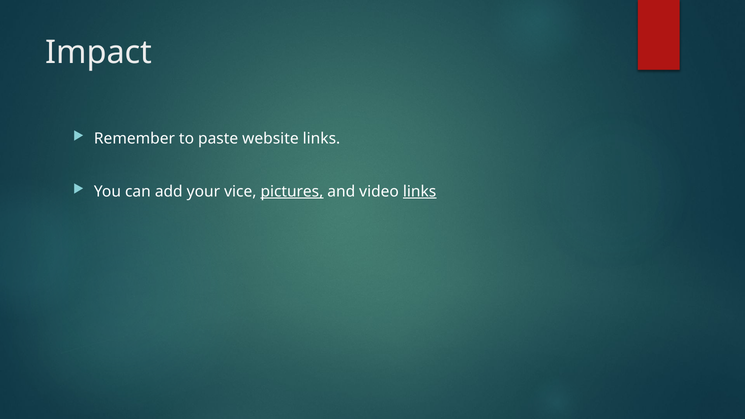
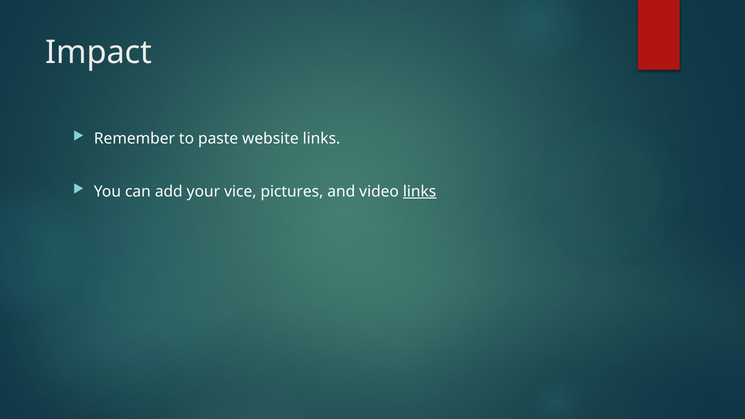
pictures underline: present -> none (292, 191)
